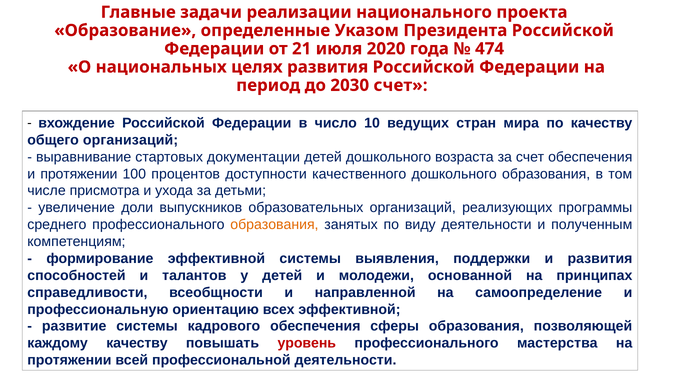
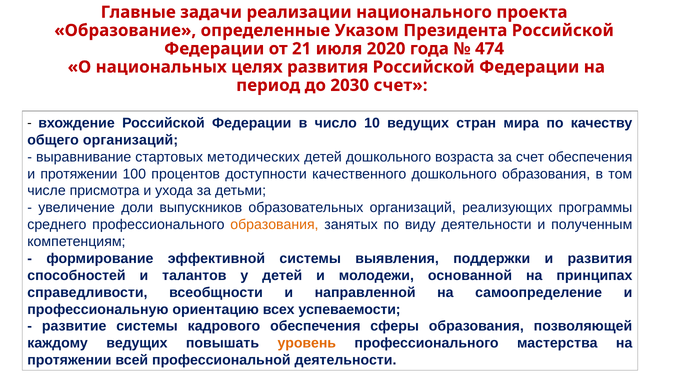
документации: документации -> методических (254, 157)
всех эффективной: эффективной -> успеваемости (349, 309)
каждому качеству: качеству -> ведущих (137, 343)
уровень colour: red -> orange (307, 343)
